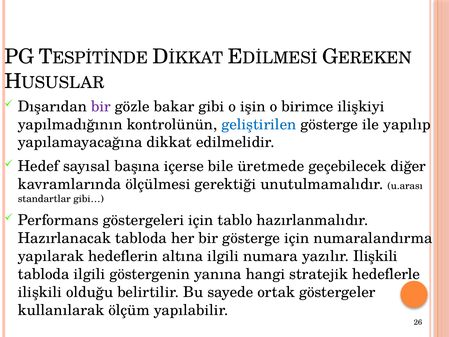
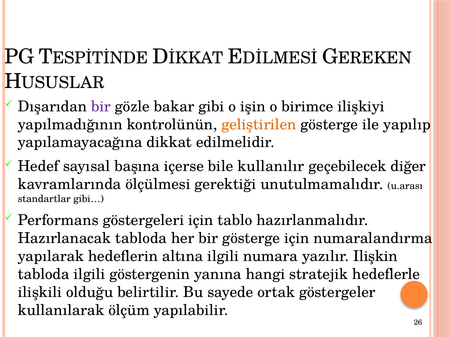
geliştirilen colour: blue -> orange (259, 124)
üretmede: üretmede -> kullanılır (271, 166)
yazılır Ilişkili: Ilişkili -> Ilişkin (375, 256)
